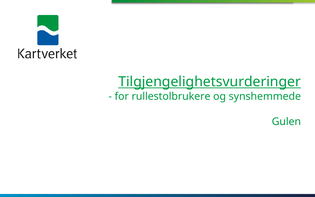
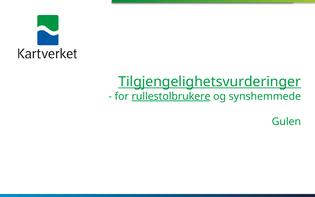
rullestolbrukere underline: none -> present (171, 96)
